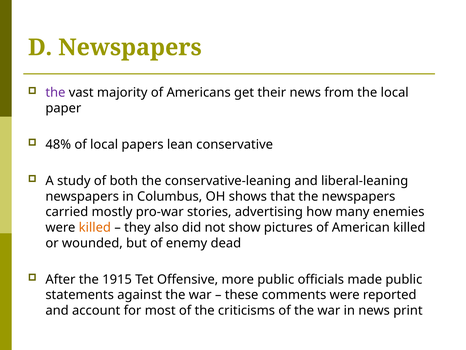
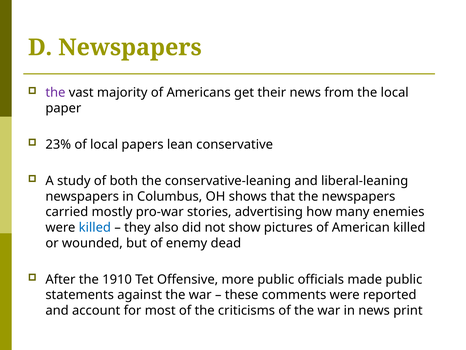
48%: 48% -> 23% (58, 144)
killed colour: orange -> blue (95, 227)
1915: 1915 -> 1910 (117, 279)
